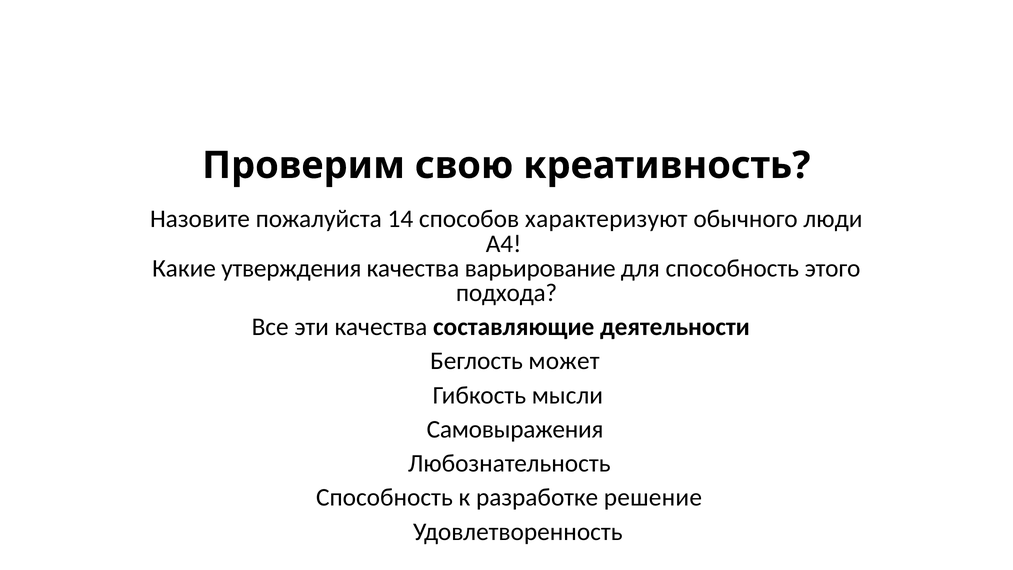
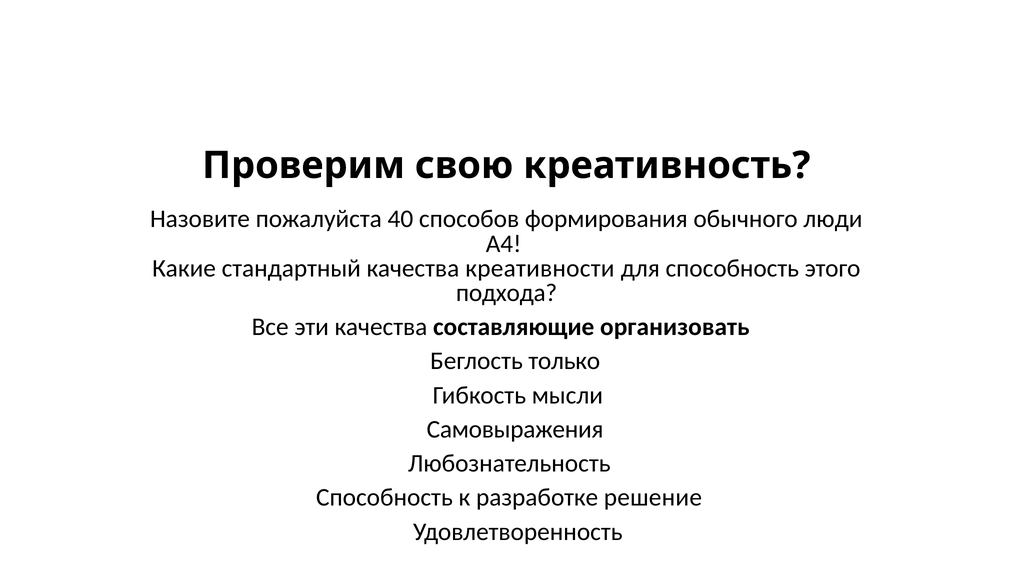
14: 14 -> 40 (400, 219)
характеризуют: характеризуют -> формирования (606, 219)
утверждения: утверждения -> стандартный (291, 268)
варьирование: варьирование -> креативности (540, 268)
деятельности: деятельности -> организовать (675, 327)
может: может -> только (564, 361)
